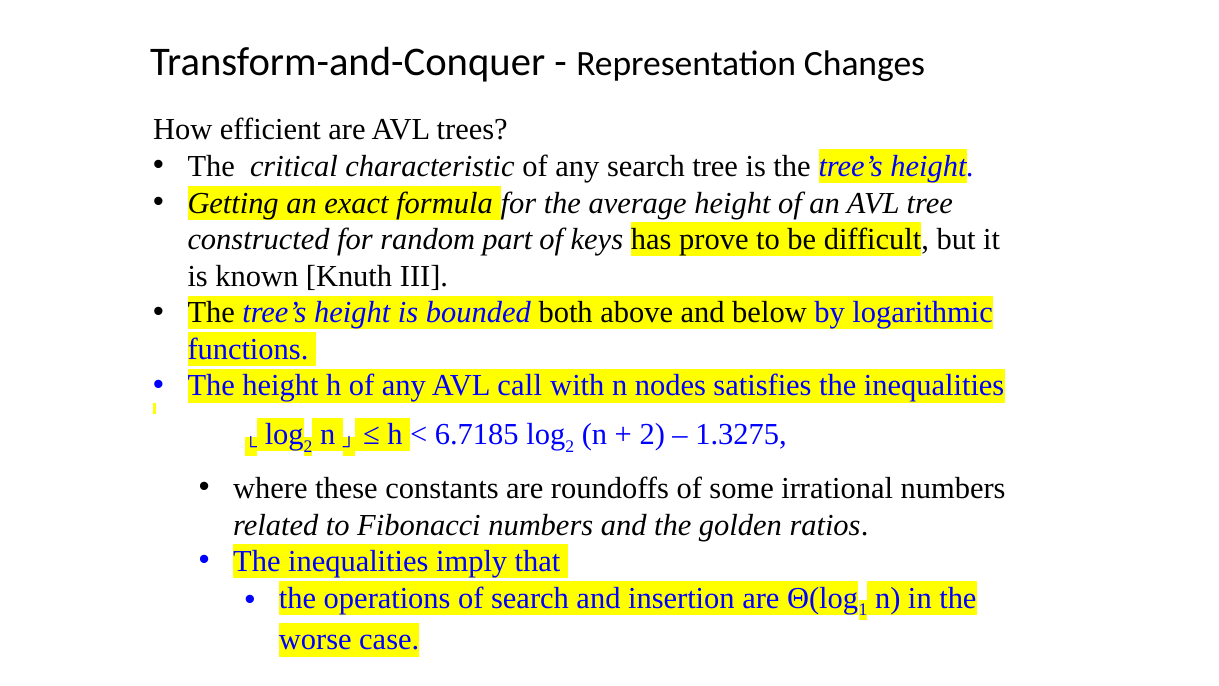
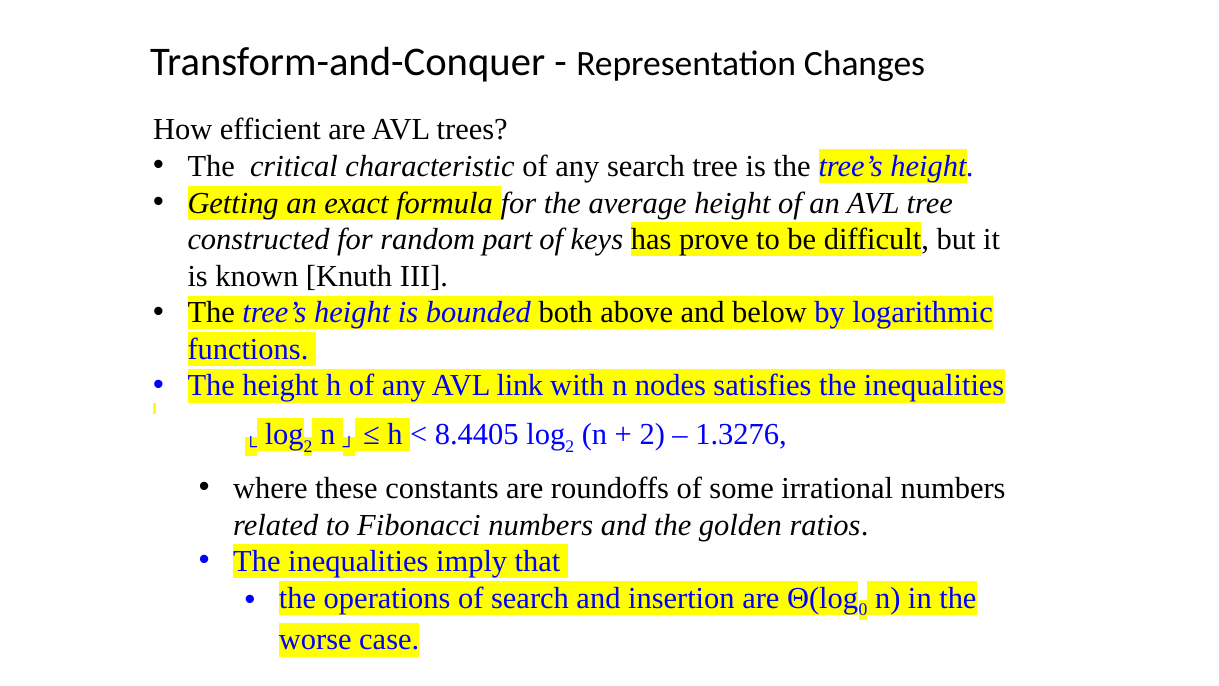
call: call -> link (520, 386)
6.7185: 6.7185 -> 8.4405 (477, 434)
1.3275: 1.3275 -> 1.3276 (741, 434)
1: 1 -> 0 (863, 610)
